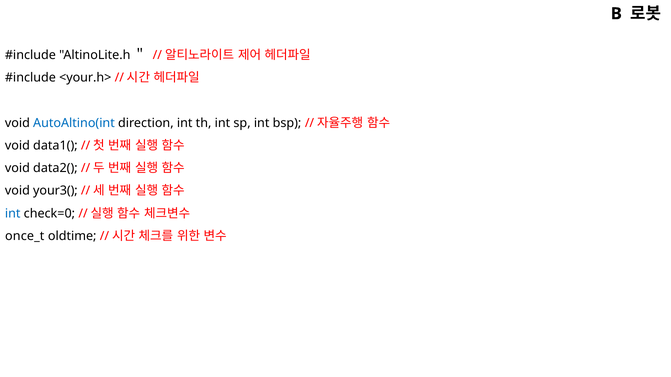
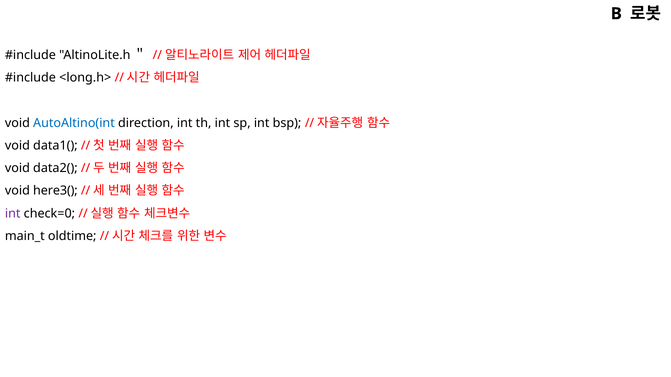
<your.h>: <your.h> -> <long.h> (85, 78)
your3(: your3( -> here3( (55, 191)
int colour: blue -> purple (13, 214)
once_t: once_t -> main_t (25, 236)
